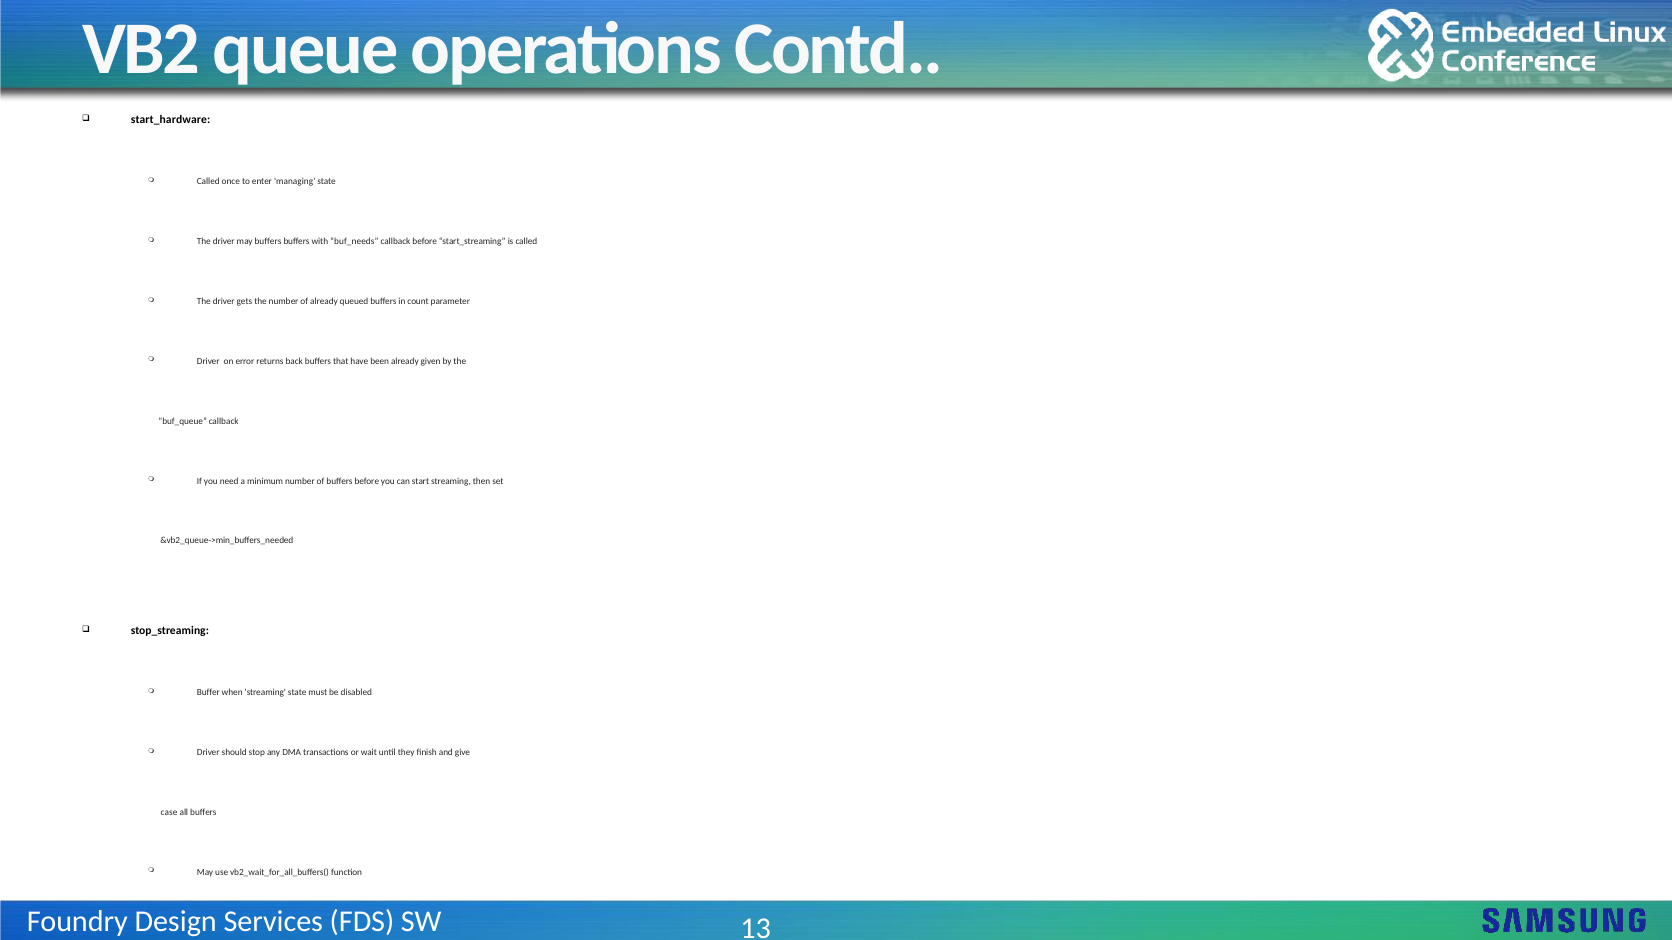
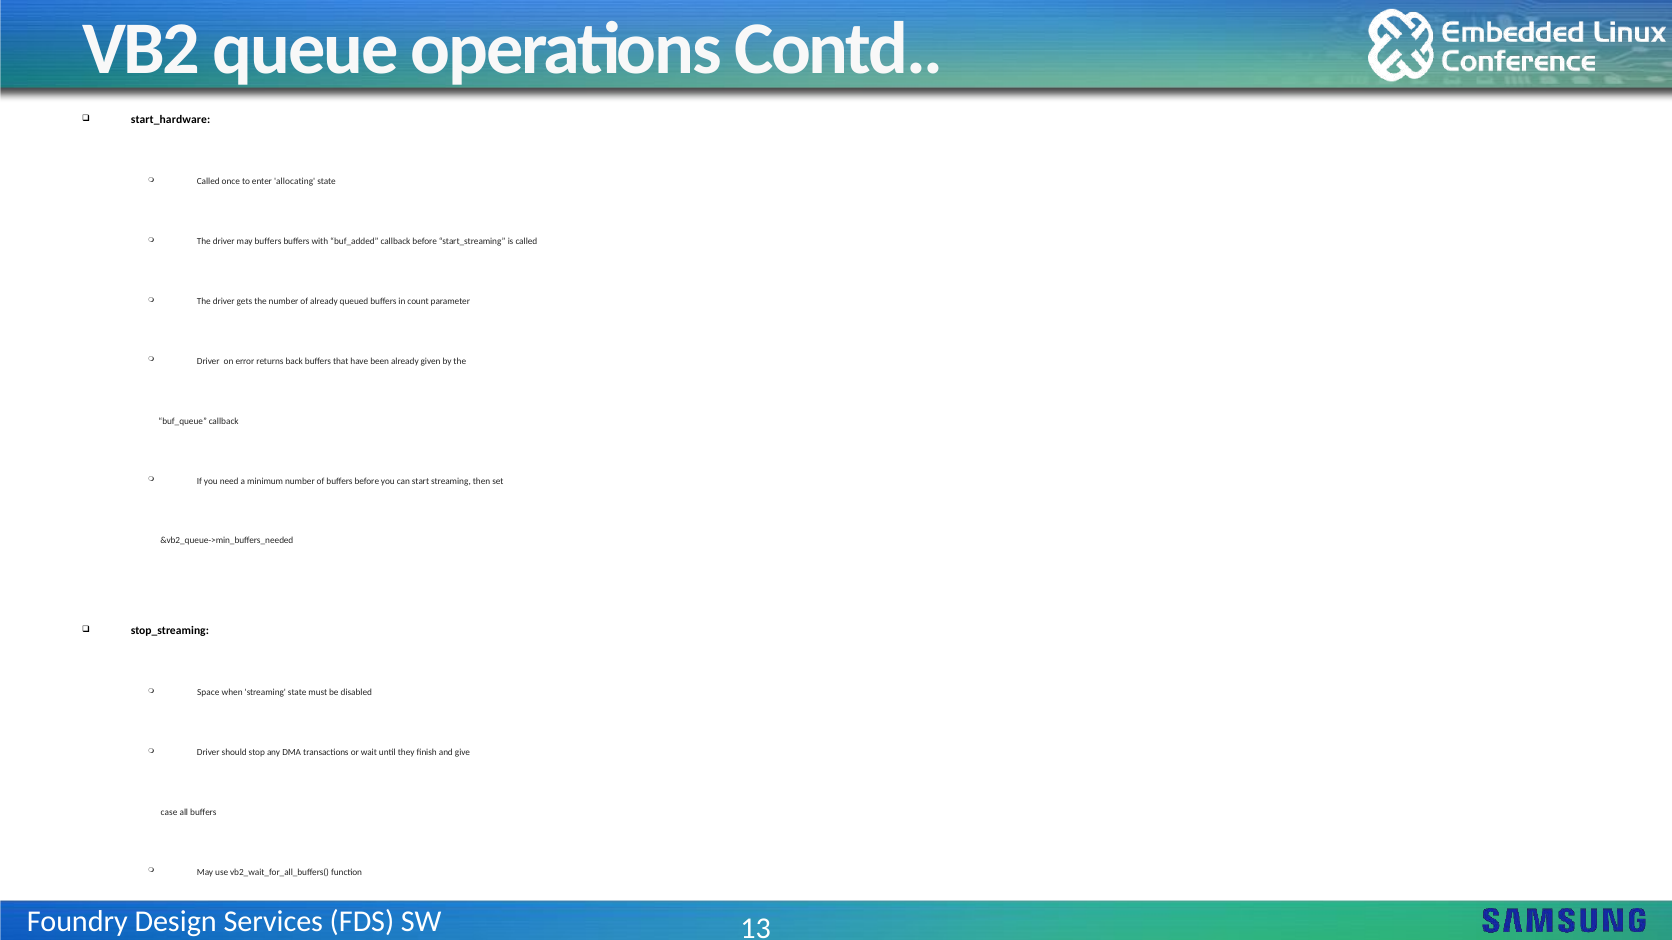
managing: managing -> allocating (295, 181)
buf_needs: buf_needs -> buf_added (354, 241)
Buffer: Buffer -> Space (208, 693)
